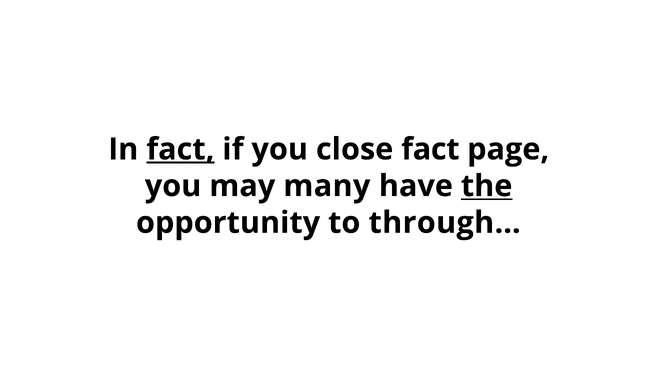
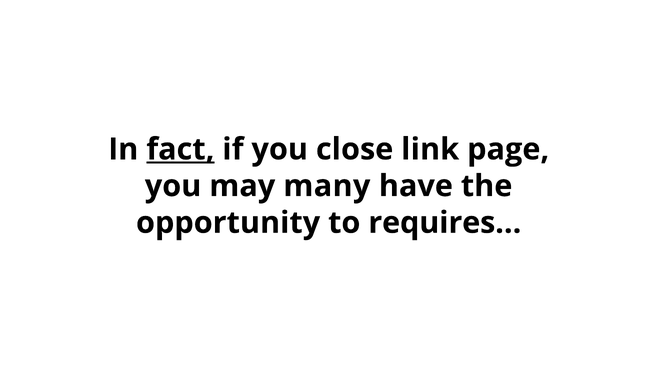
close fact: fact -> link (430, 149)
the underline: present -> none (487, 186)
through…: through… -> requires… (445, 223)
